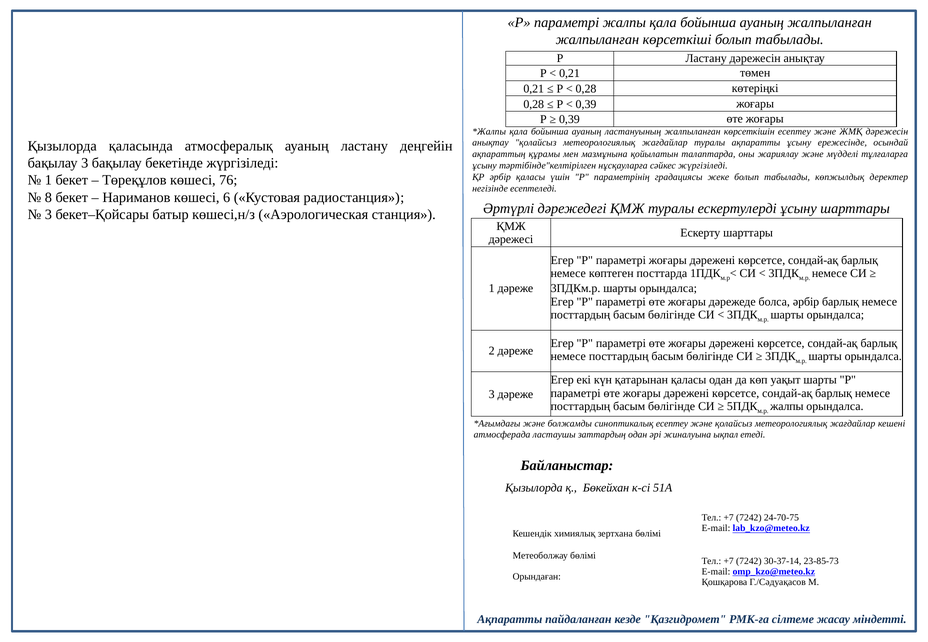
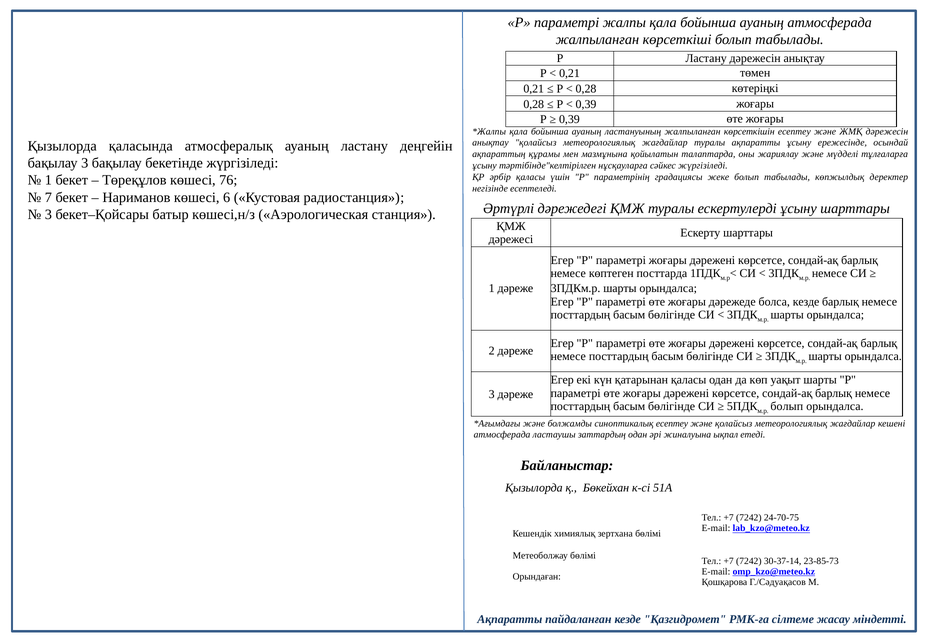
ауаның жалпыланған: жалпыланған -> атмосферада (830, 22)
8: 8 -> 7 (48, 197)
болса әрбір: әрбір -> кезде (806, 302)
жалпы: жалпы -> болып (787, 407)
